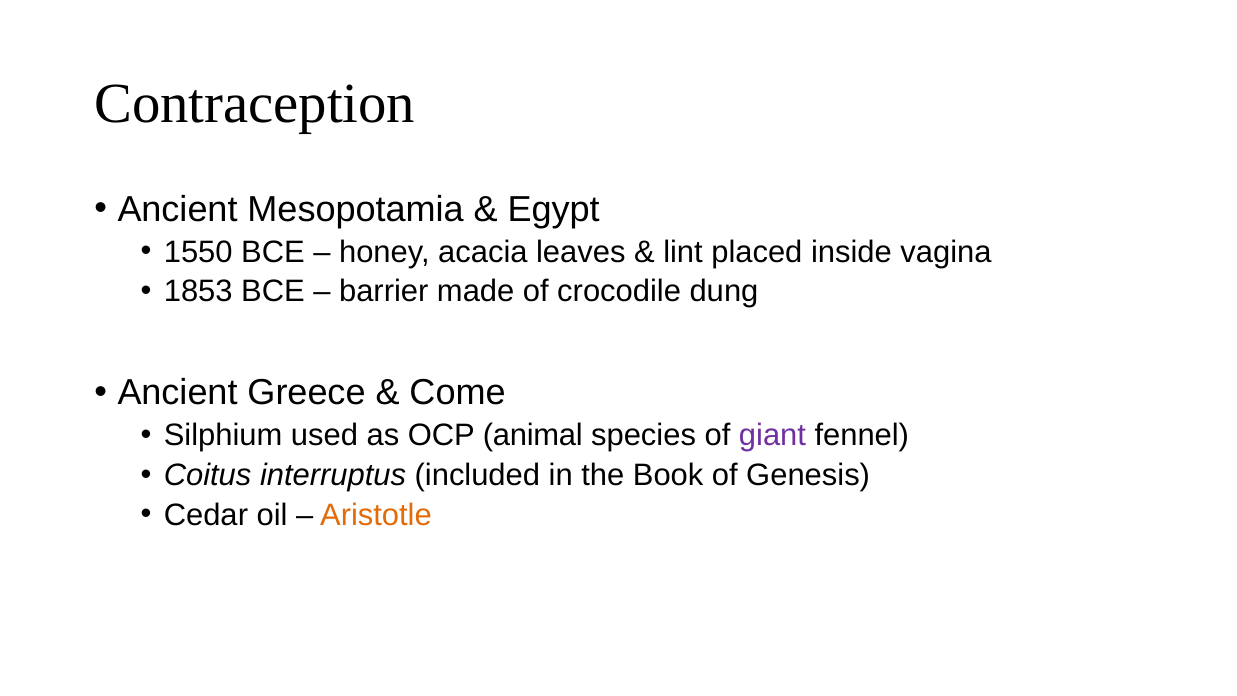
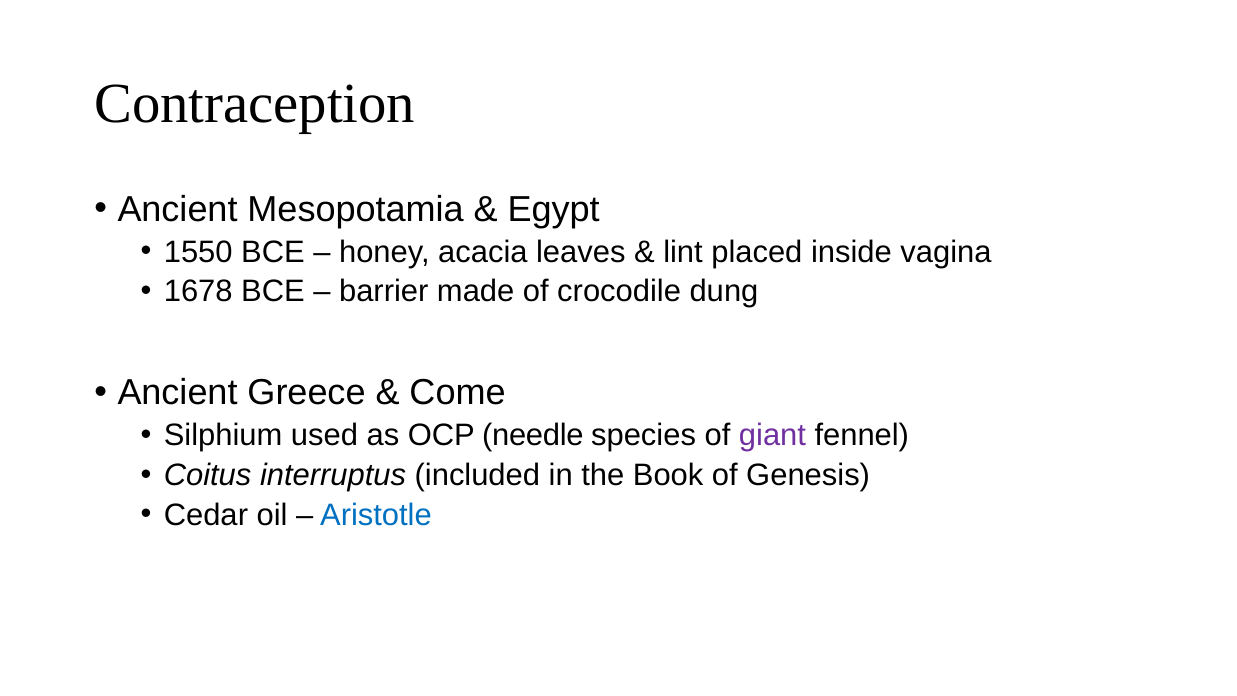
1853: 1853 -> 1678 (198, 292)
animal: animal -> needle (533, 435)
Aristotle colour: orange -> blue (376, 515)
